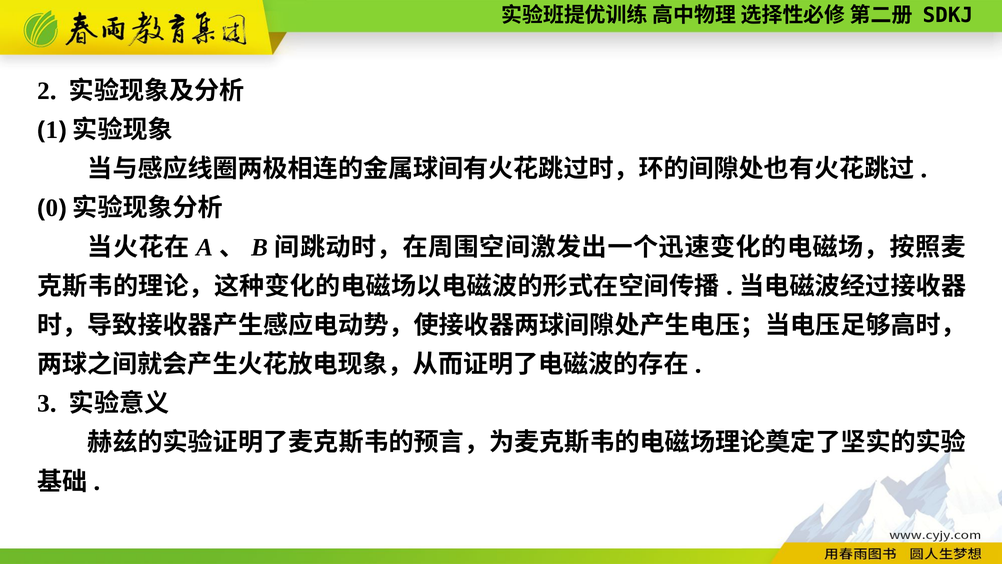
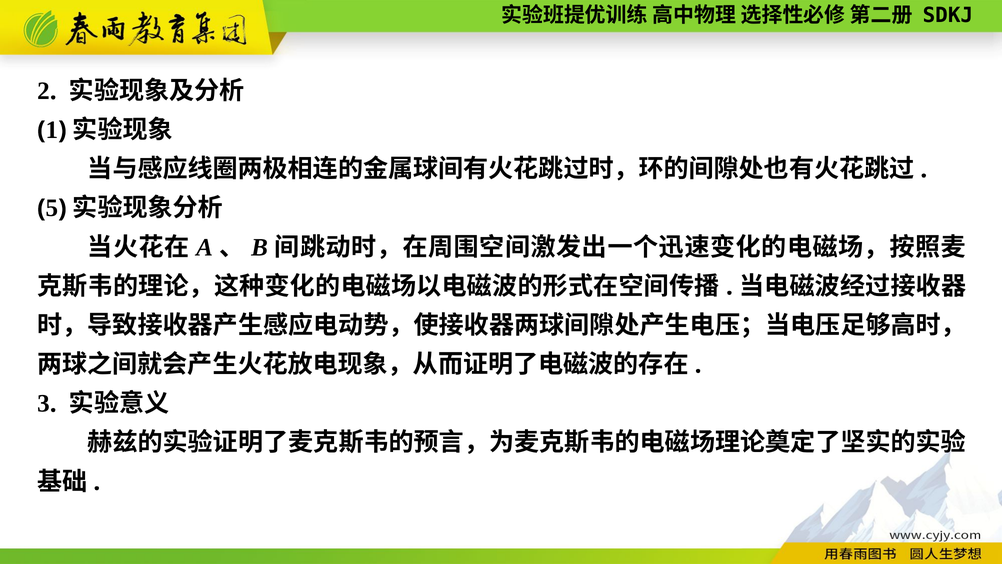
0: 0 -> 5 (52, 208)
